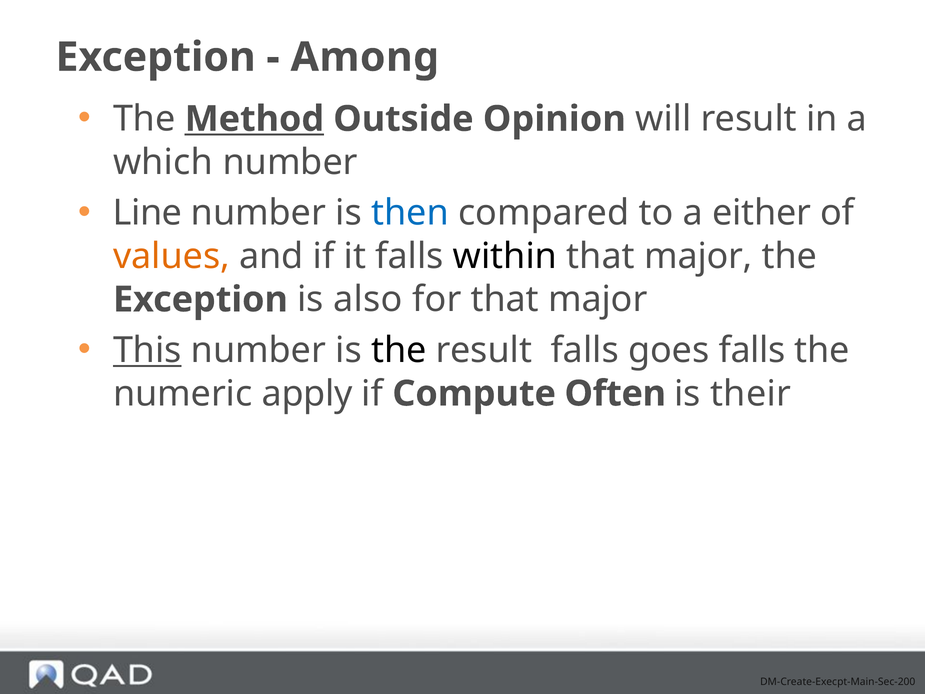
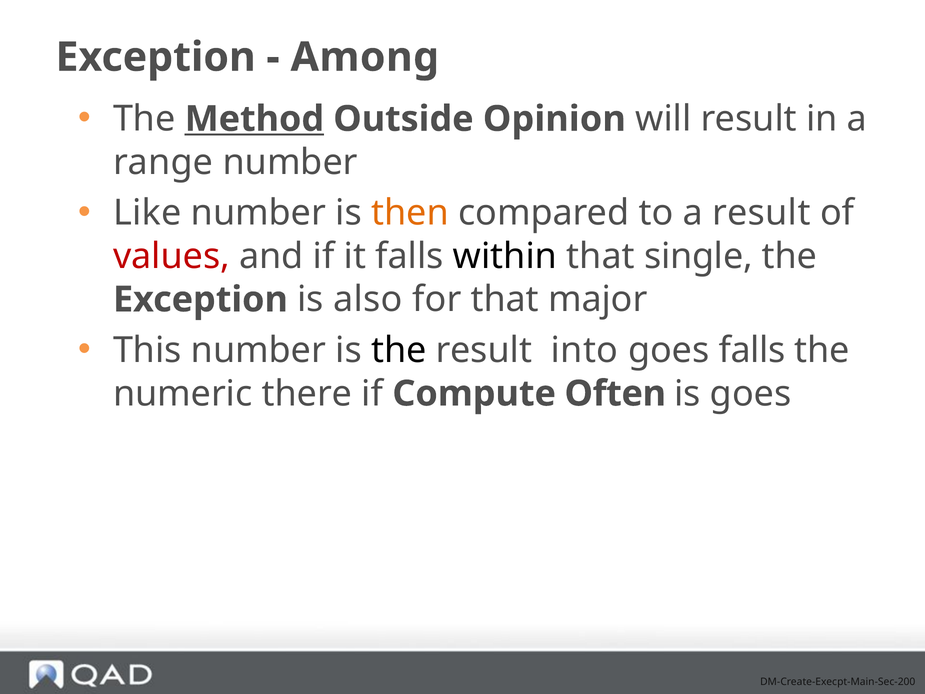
which: which -> range (163, 162)
Line: Line -> Like (147, 213)
then colour: blue -> orange (410, 213)
a either: either -> result (761, 213)
values colour: orange -> red (171, 256)
major: major -> single (698, 256)
This underline: present -> none (147, 350)
result falls: falls -> into (585, 350)
apply: apply -> there (307, 394)
is their: their -> goes (751, 394)
